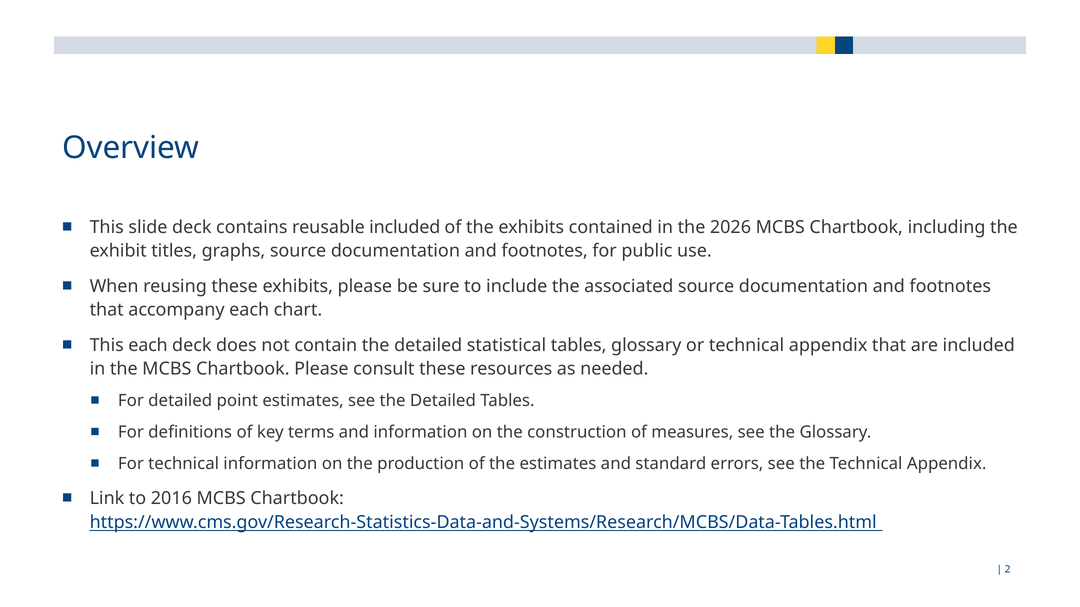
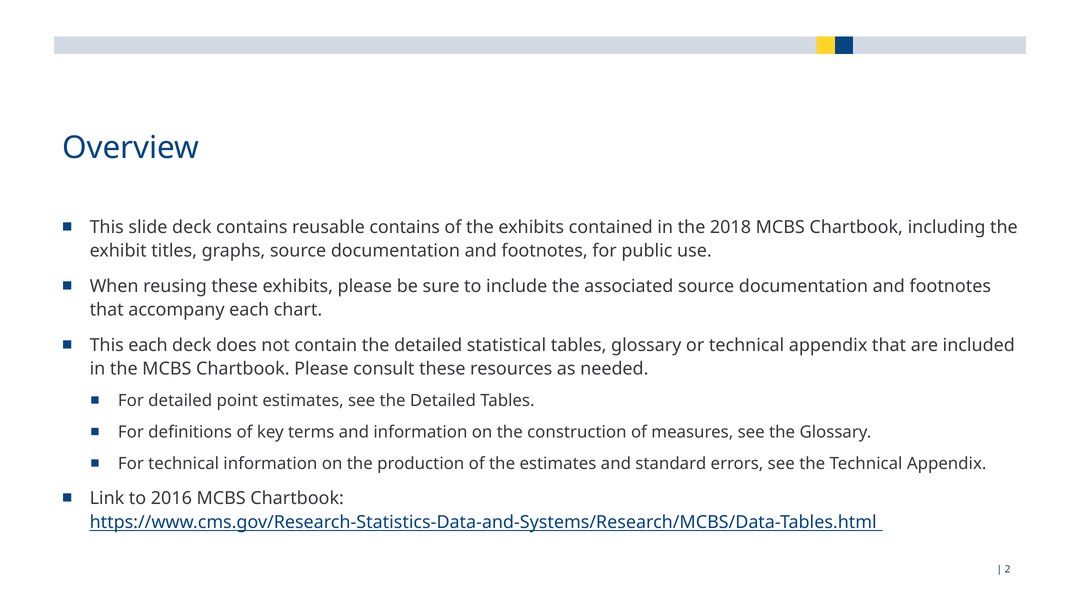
reusable included: included -> contains (405, 227)
2026: 2026 -> 2018 (731, 227)
